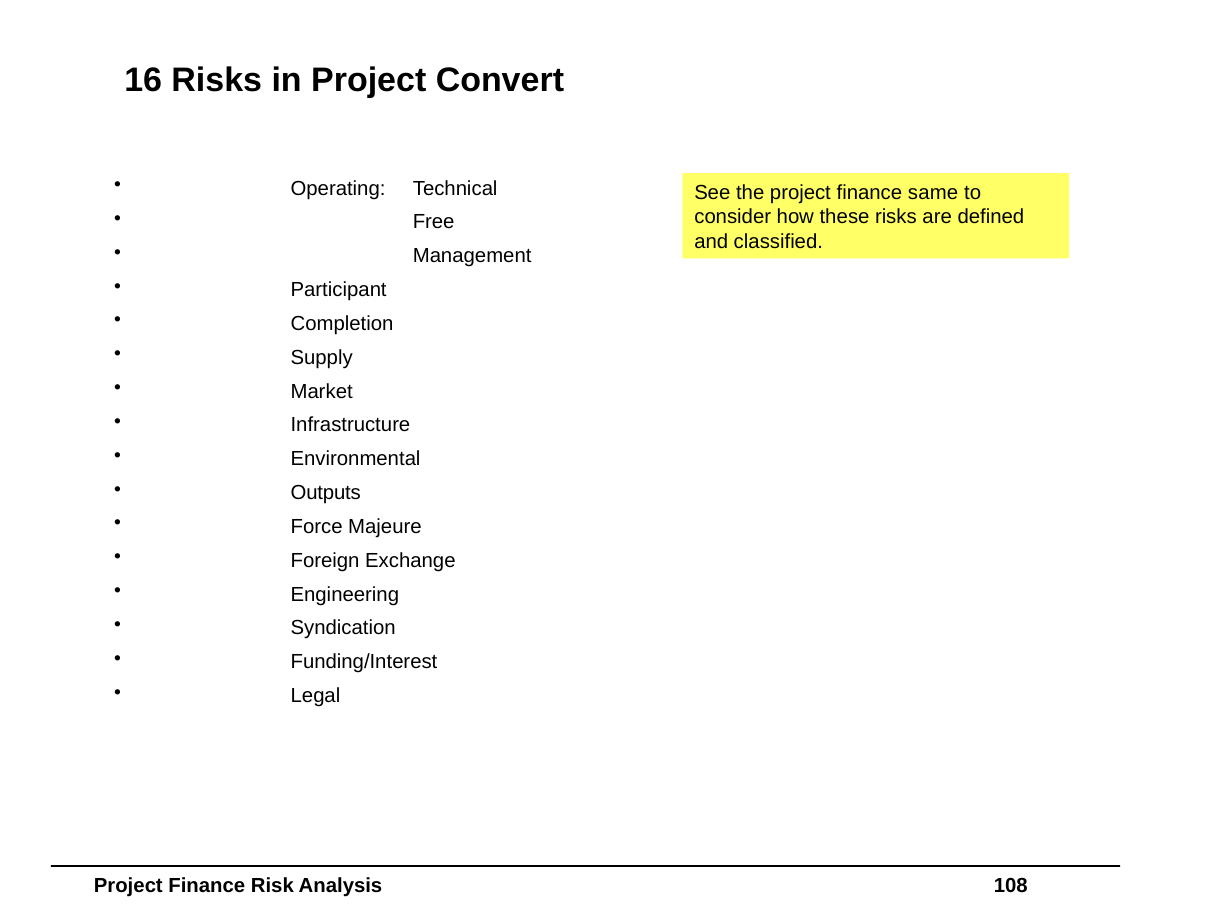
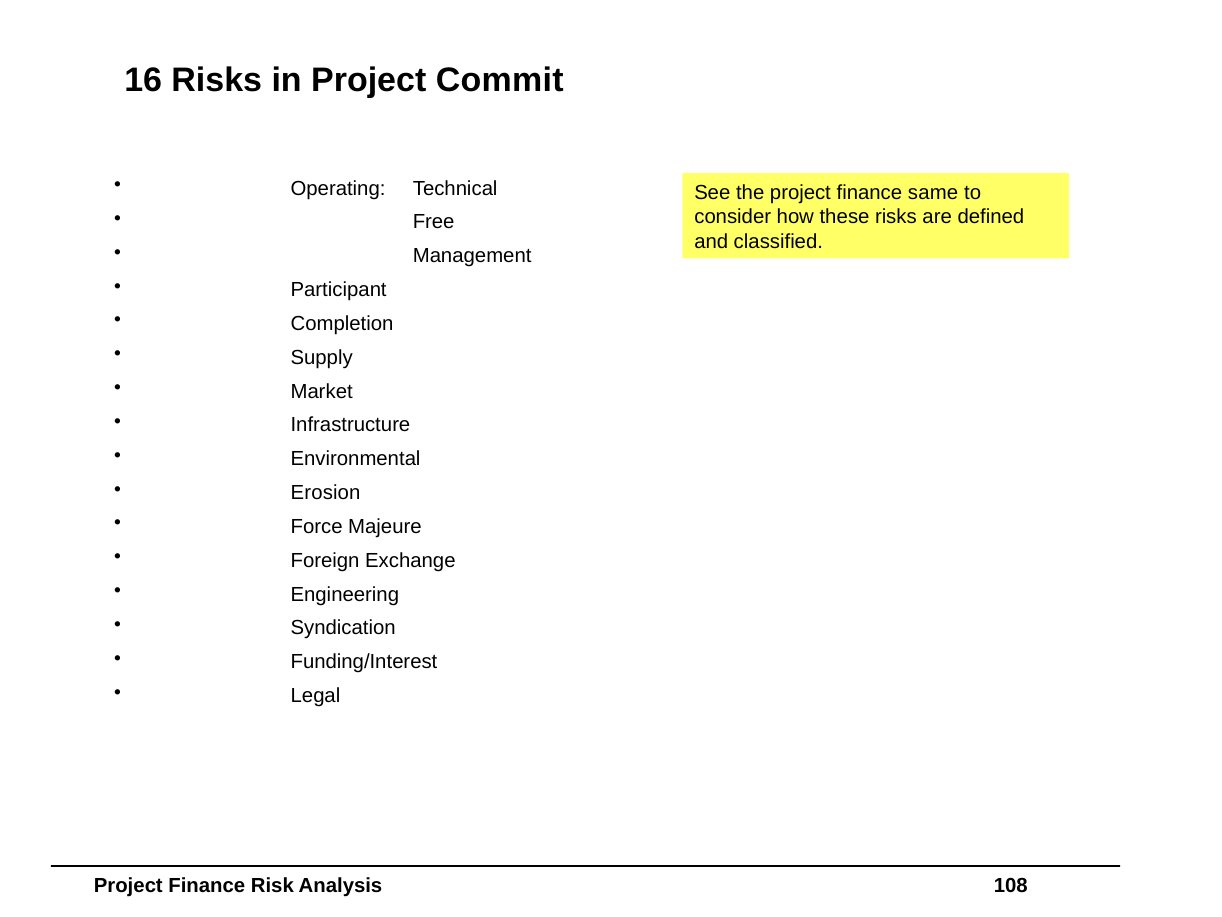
Convert: Convert -> Commit (500, 80)
Outputs: Outputs -> Erosion (326, 493)
